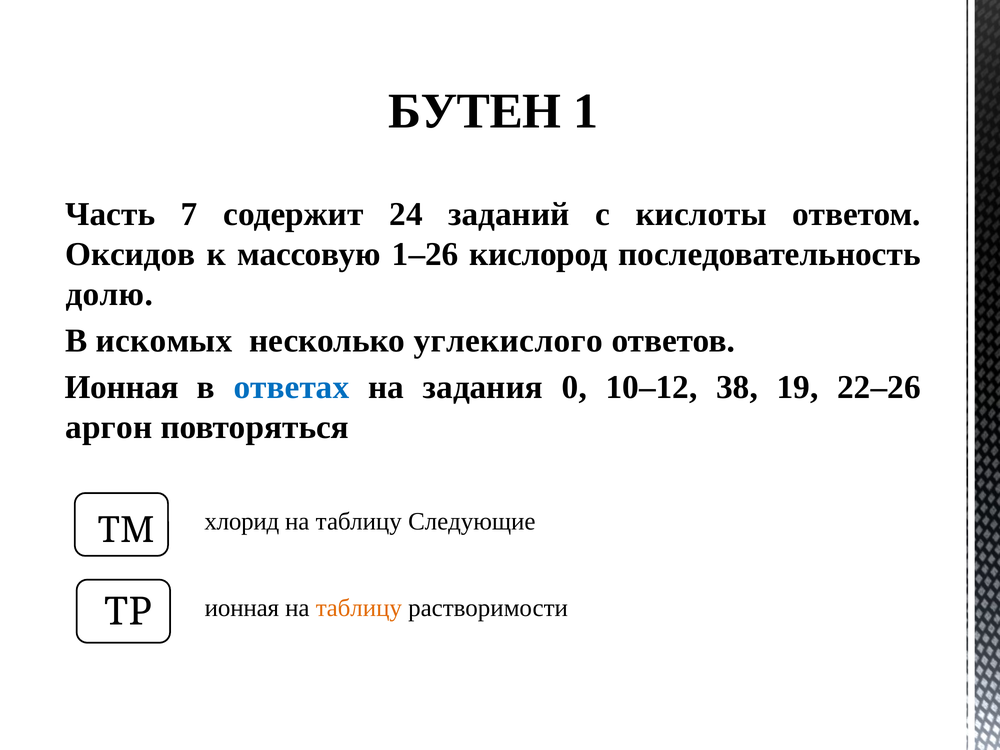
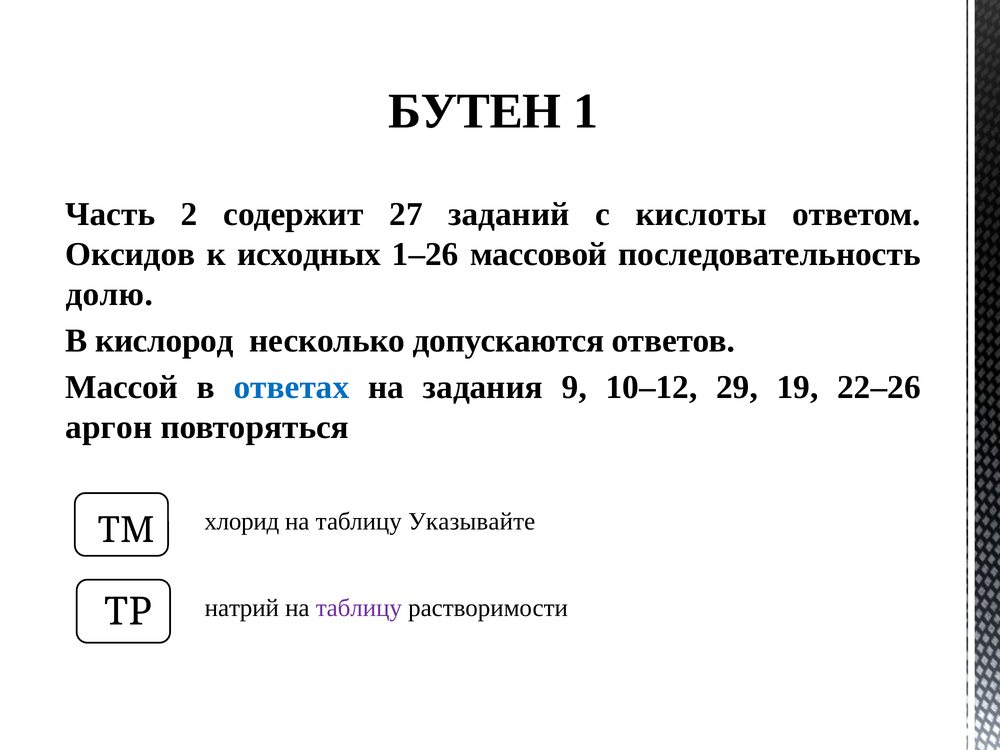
7: 7 -> 2 (189, 214)
24: 24 -> 27 (406, 214)
массовую: массовую -> исходных (309, 254)
кислород: кислород -> массовой (539, 254)
искомых: искомых -> кислород (164, 341)
углекислого: углекислого -> допускаются (509, 341)
Ионная: Ионная -> Массой (122, 387)
0: 0 -> 9 (574, 387)
38: 38 -> 29 (737, 387)
Следующие: Следующие -> Указывайте (472, 522)
ТР ионная: ионная -> натрий (242, 608)
таблицу colour: orange -> purple (359, 608)
